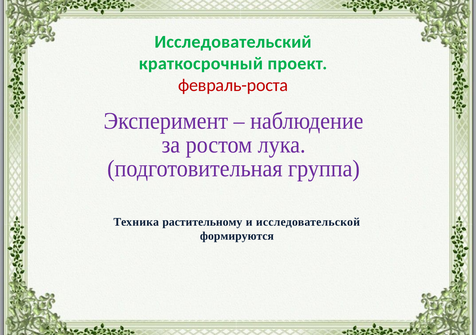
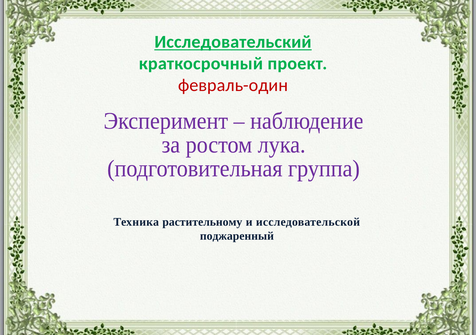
Исследовательский underline: none -> present (233, 42)
февраль-роста: февраль-роста -> февраль-один (233, 85)
формируются: формируются -> поджаренный (237, 236)
